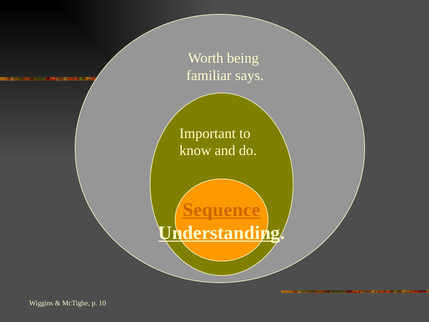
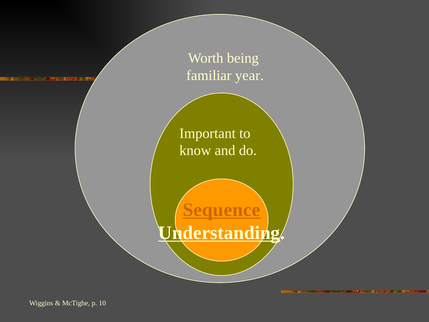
says: says -> year (249, 75)
